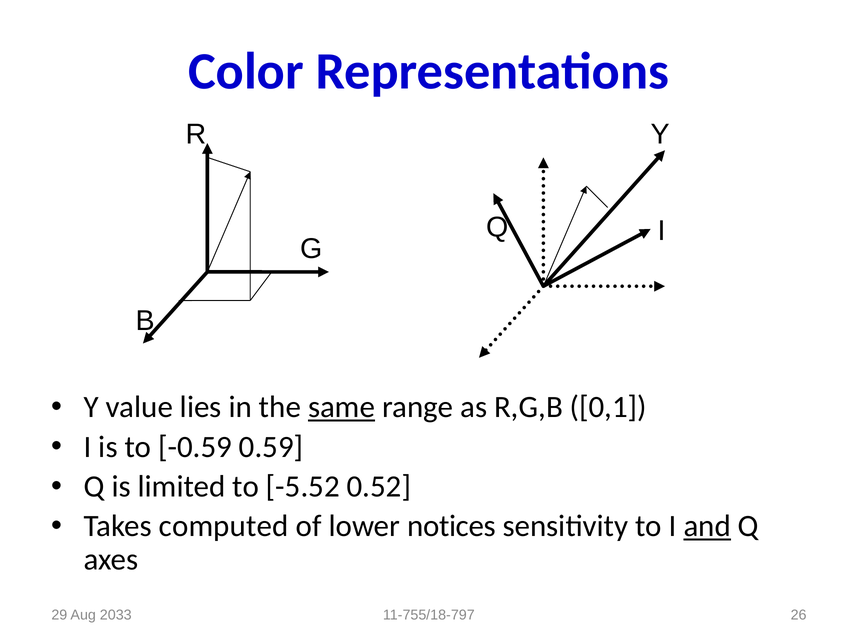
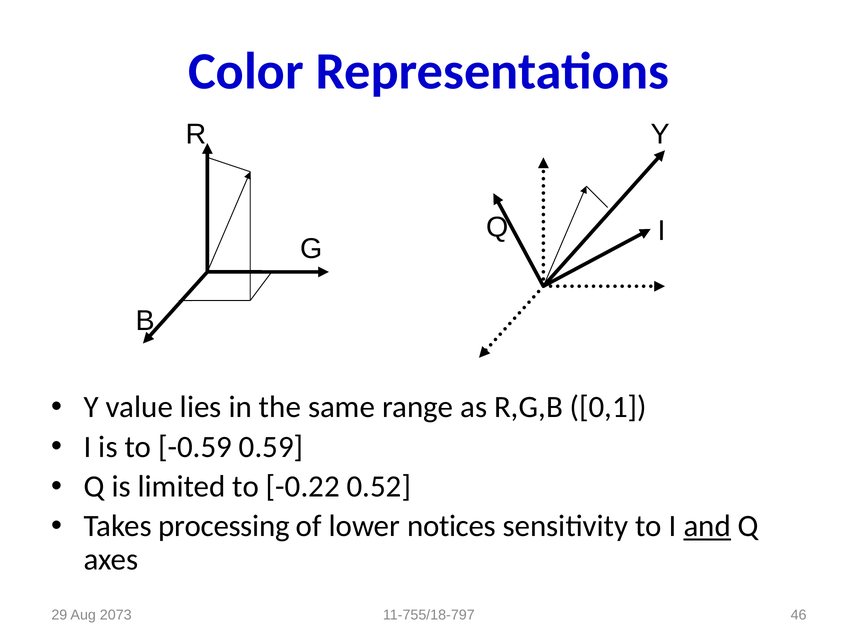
same underline: present -> none (342, 407)
-5.52: -5.52 -> -0.22 (303, 486)
computed: computed -> processing (224, 526)
2033: 2033 -> 2073 (116, 615)
26: 26 -> 46 (799, 615)
